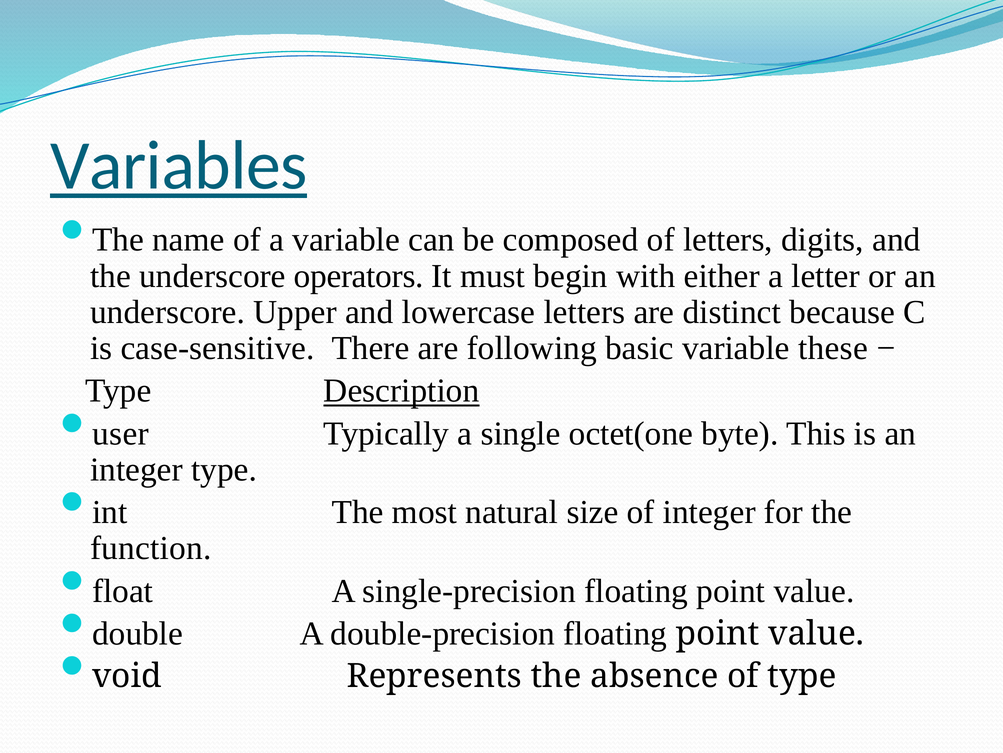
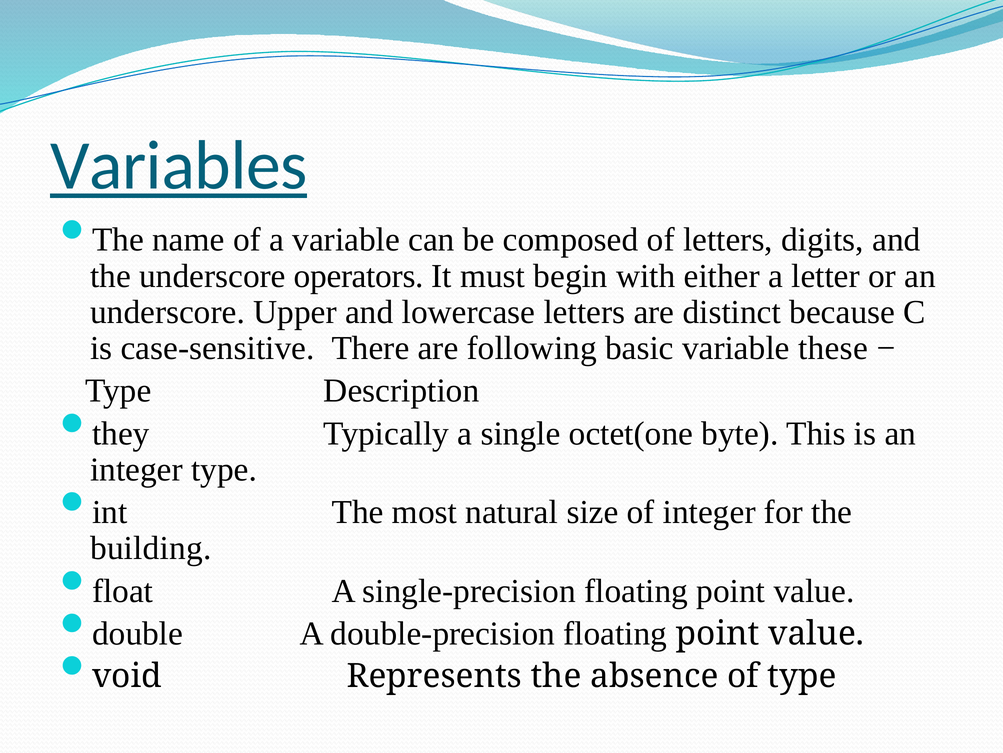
Description underline: present -> none (401, 390)
user: user -> they (121, 433)
function: function -> building (151, 548)
